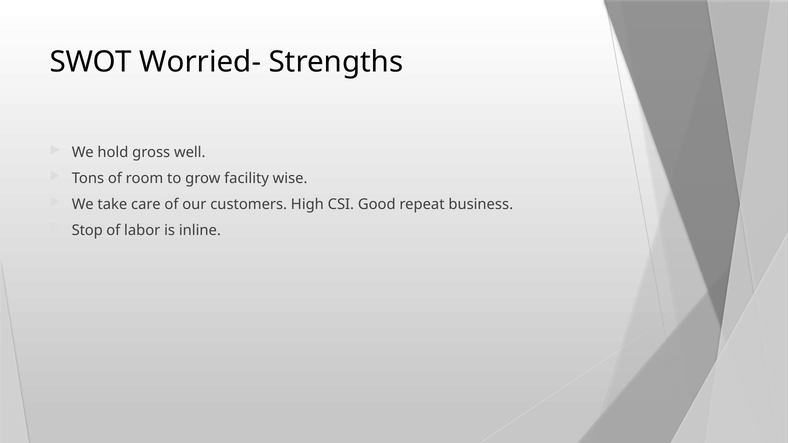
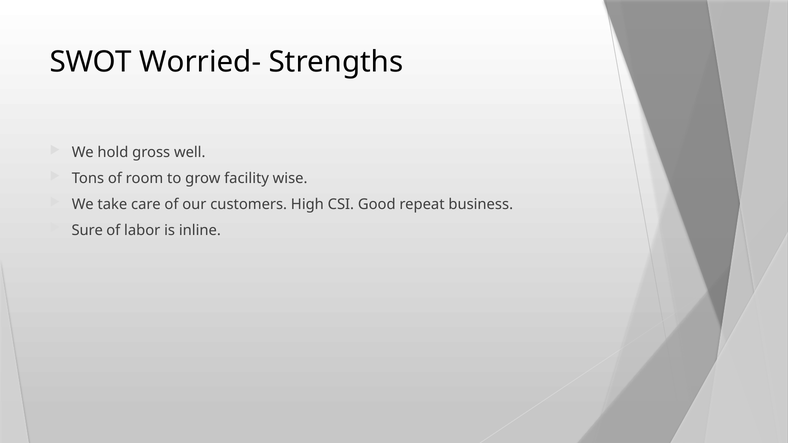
Stop: Stop -> Sure (87, 230)
